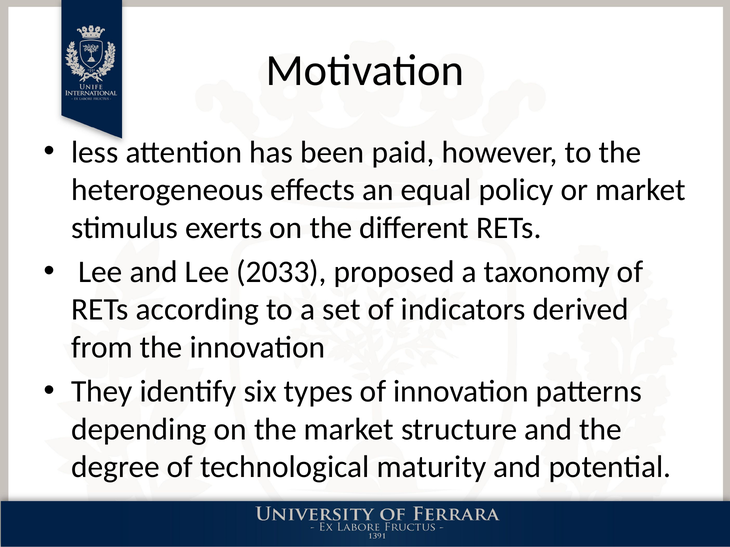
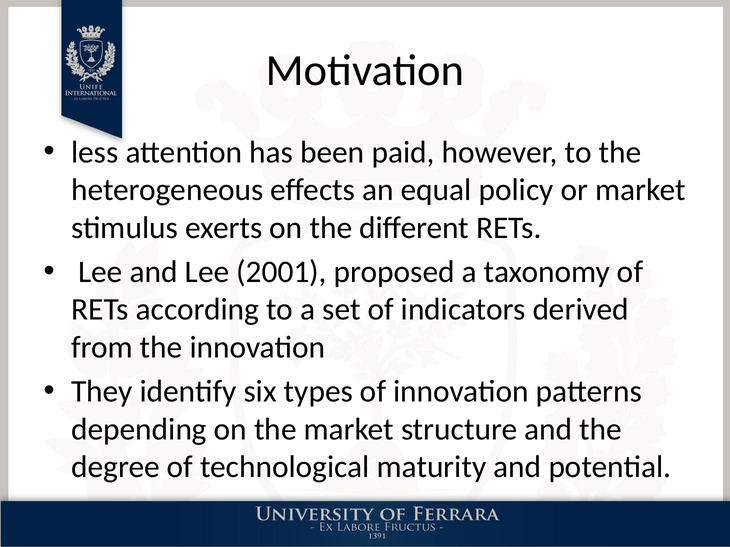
2033: 2033 -> 2001 (282, 272)
